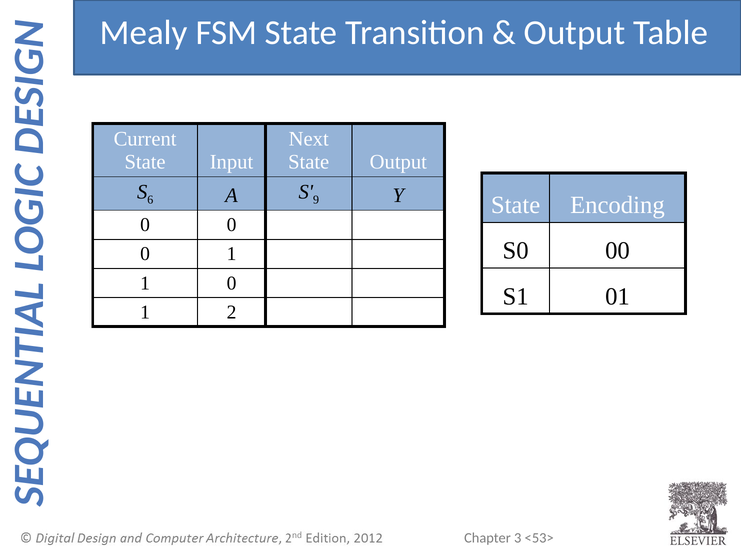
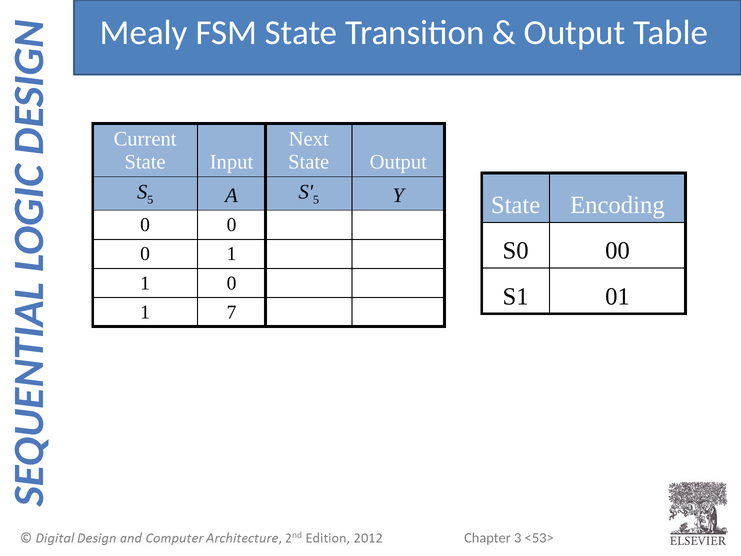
6: 6 -> 5 (150, 200)
9: 9 -> 5 (316, 200)
2: 2 -> 7 (232, 312)
